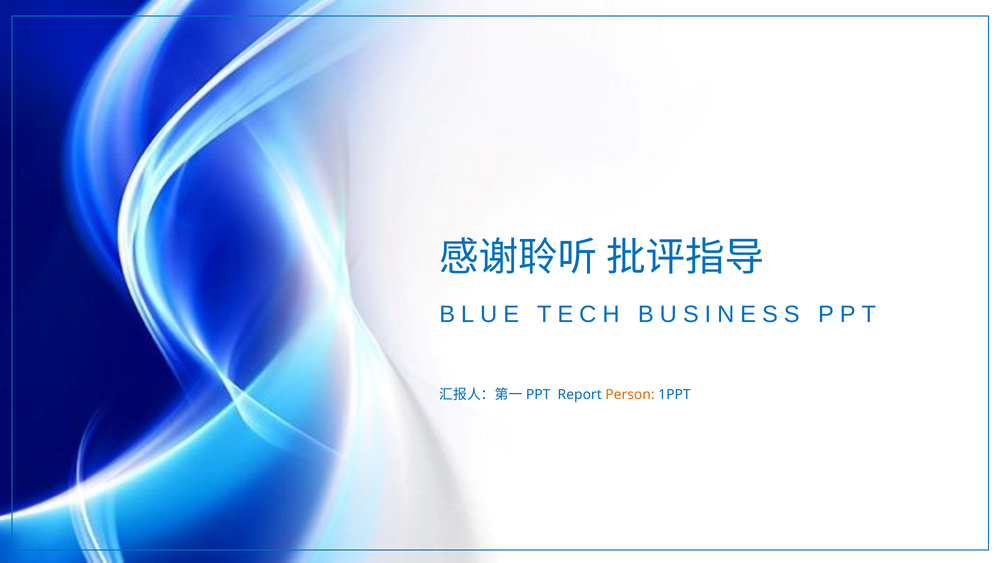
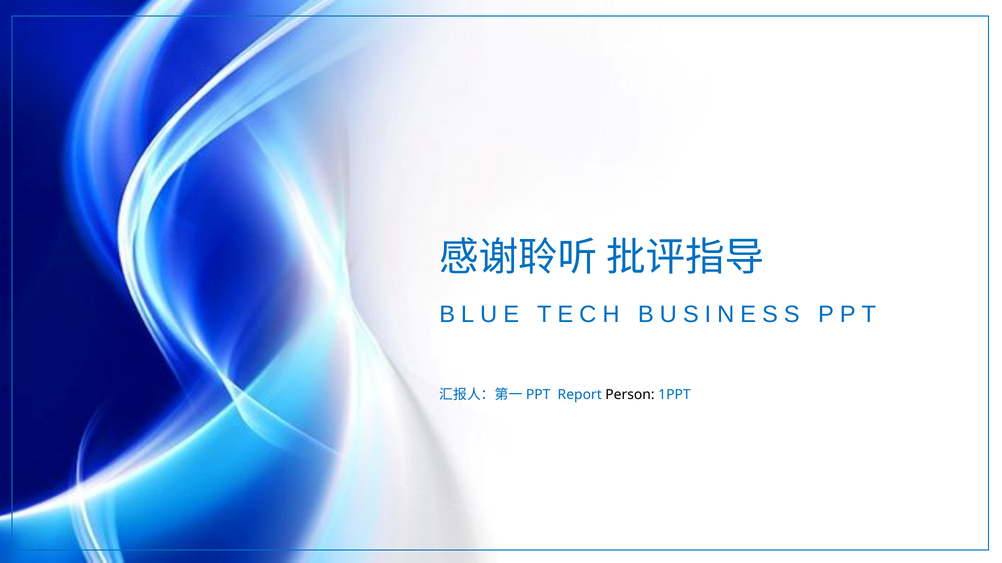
Person colour: orange -> black (630, 395)
